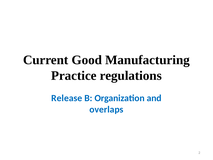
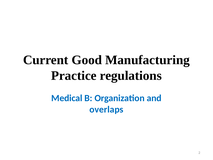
Release: Release -> Medical (67, 98)
